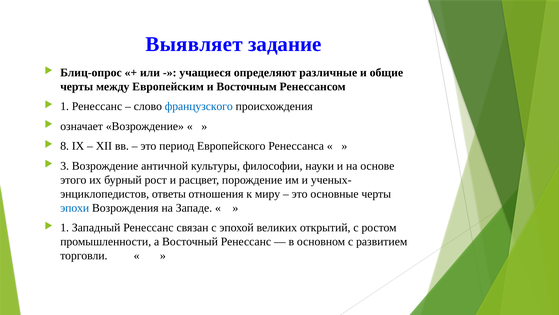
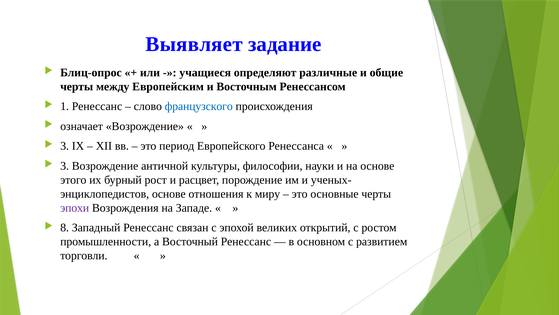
8: 8 -> 3 (65, 146)
ответы: ответы -> основе (169, 194)
эпохи colour: blue -> purple (75, 208)
1: 1 -> 8 (65, 227)
